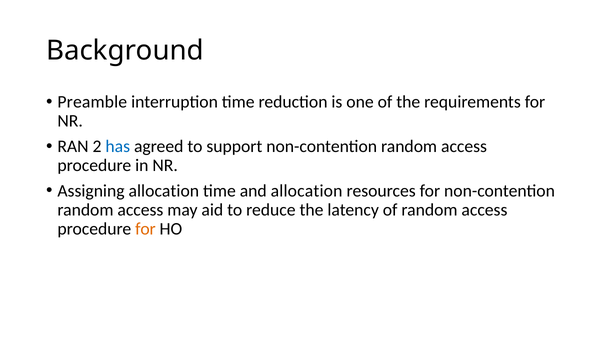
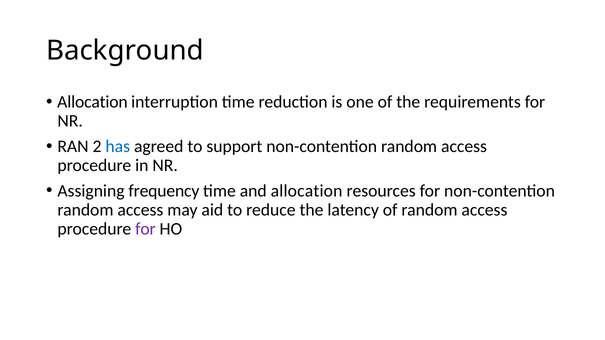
Preamble: Preamble -> Allocation (92, 102)
Assigning allocation: allocation -> frequency (164, 191)
for colour: orange -> purple (145, 229)
